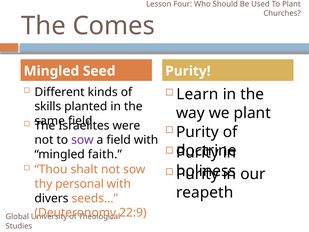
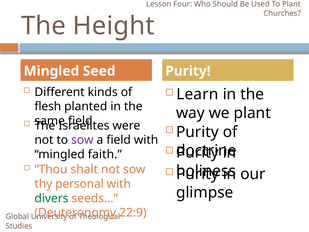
Comes: Comes -> Height (114, 26)
skills: skills -> flesh (48, 106)
reapeth: reapeth -> glimpse (205, 192)
divers colour: black -> green (51, 198)
